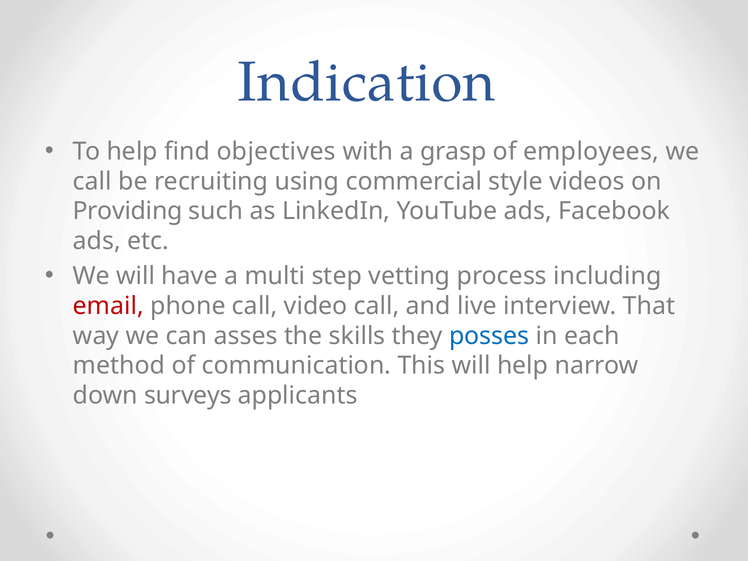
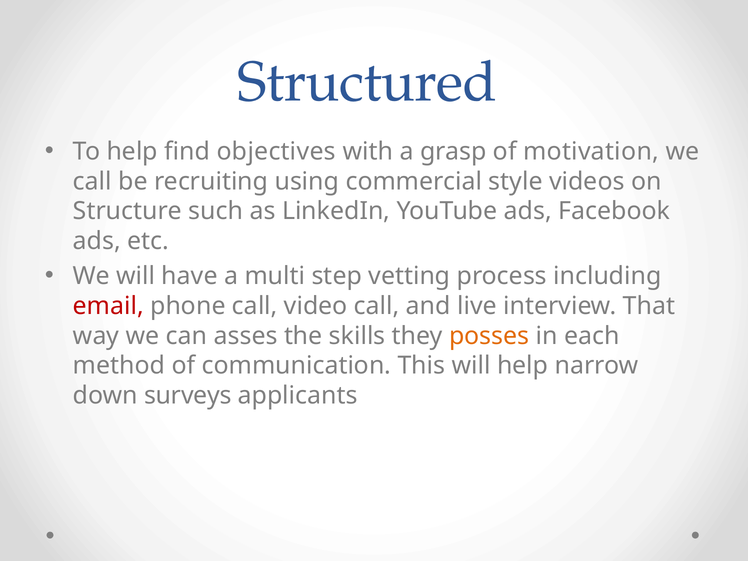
Indication: Indication -> Structured (367, 82)
employees: employees -> motivation (591, 151)
Providing: Providing -> Structure (127, 211)
posses colour: blue -> orange (489, 336)
